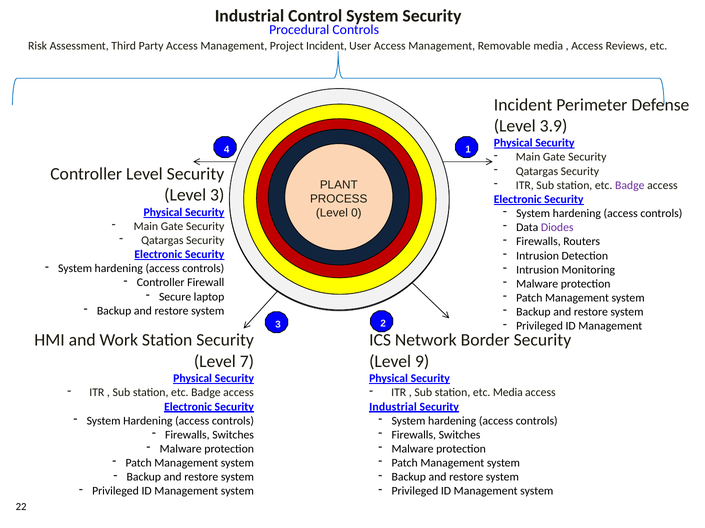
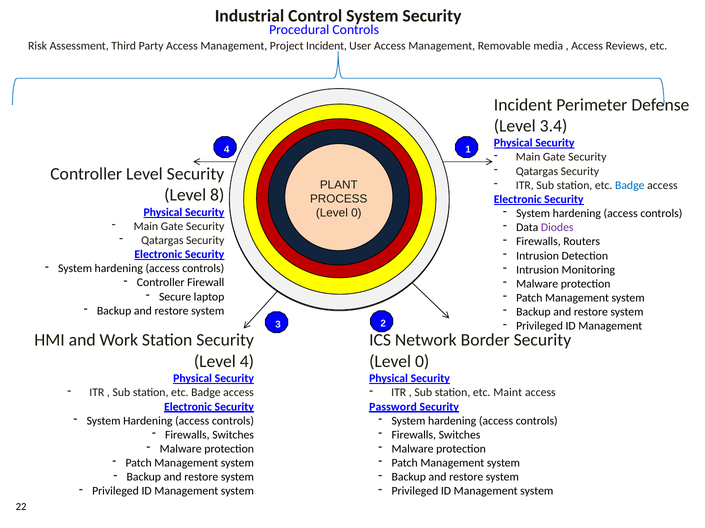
3.9: 3.9 -> 3.4 (554, 126)
Badge colour: purple -> blue (630, 186)
Level 3: 3 -> 8 (217, 195)
Level 7: 7 -> 4 (247, 362)
9: 9 -> 0 (422, 362)
etc Media: Media -> Maint (508, 393)
Industrial: Industrial -> Password (393, 407)
